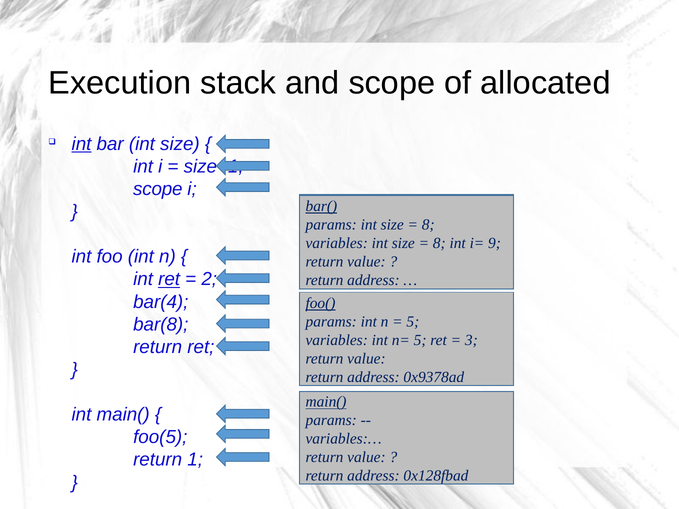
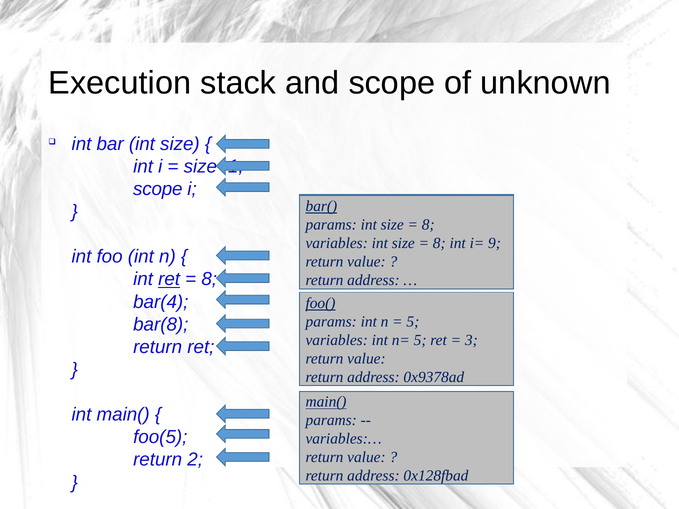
allocated: allocated -> unknown (545, 83)
int underline: present -> none (82, 144)
2: 2 -> 8 (209, 279)
1: 1 -> 2 (195, 460)
